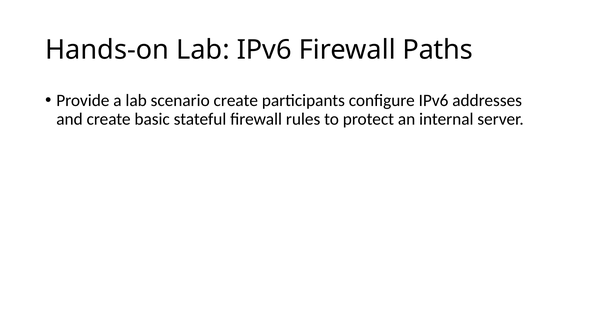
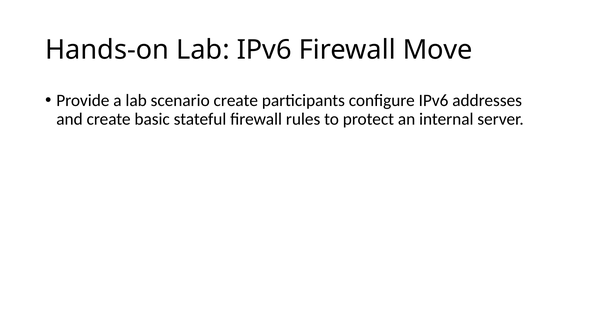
Paths: Paths -> Move (438, 50)
